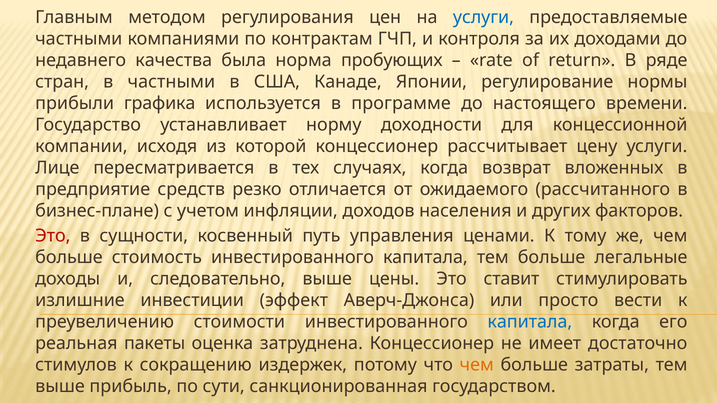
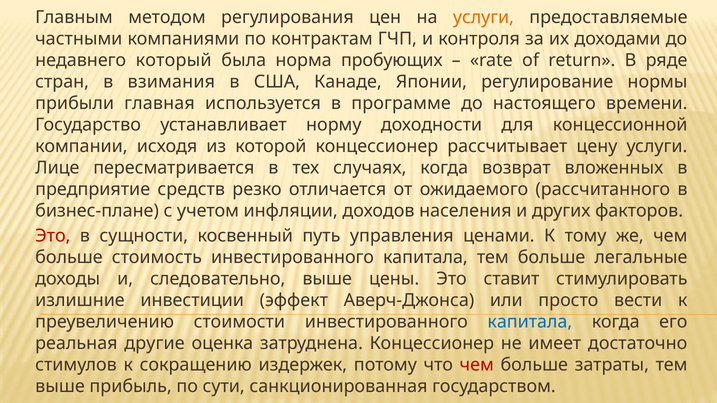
услуги colour: blue -> orange (483, 17)
качества: качества -> который (174, 60)
в частными: частными -> взимания (171, 82)
графика: графика -> главная (160, 103)
пакеты: пакеты -> другие (155, 343)
чем colour: orange -> red (477, 365)
